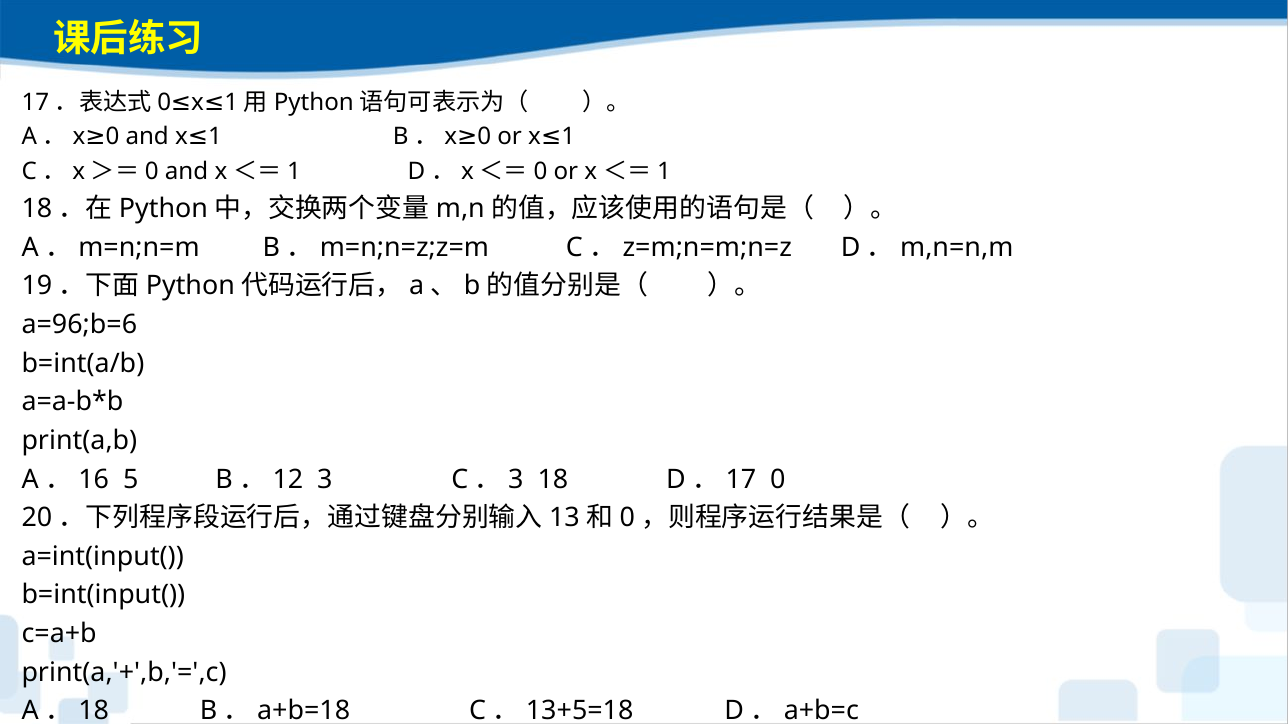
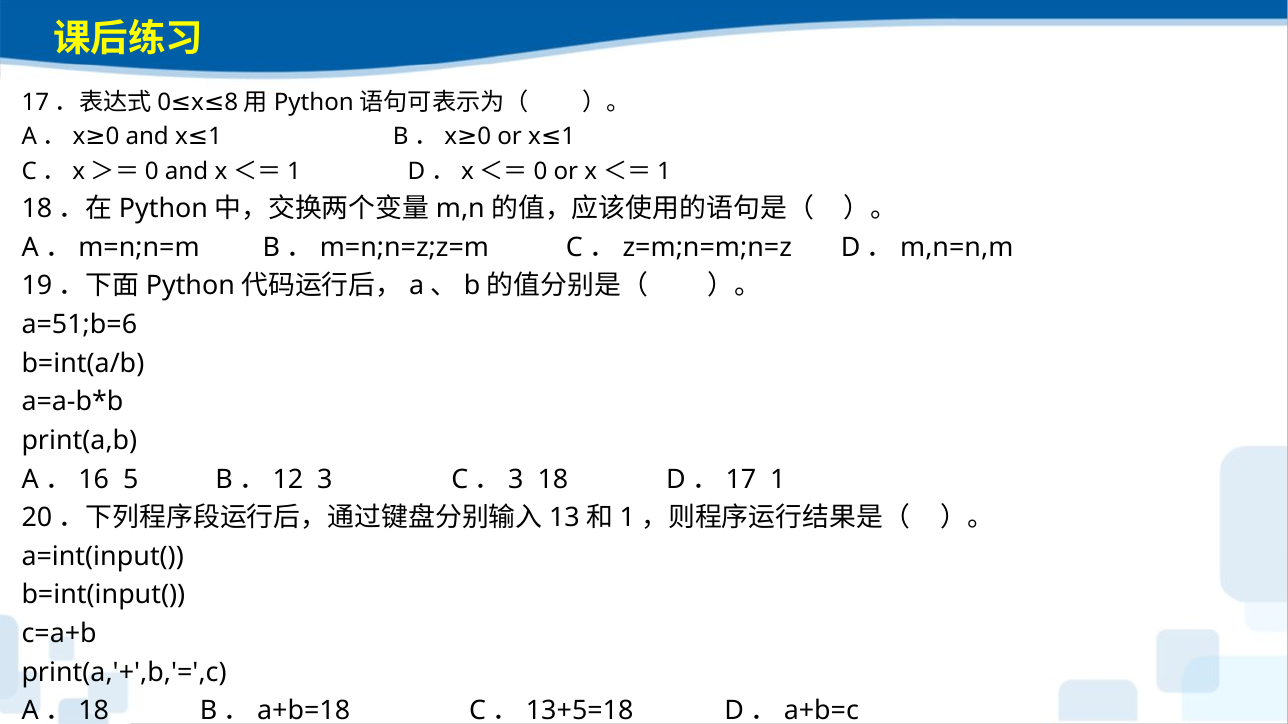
1: 1 -> 8 (231, 102)
a=96;b=6: a=96;b=6 -> a=51;b=6 (79, 325)
0: 0 -> 1 (778, 479)
0: 0 -> 1 (627, 518)
